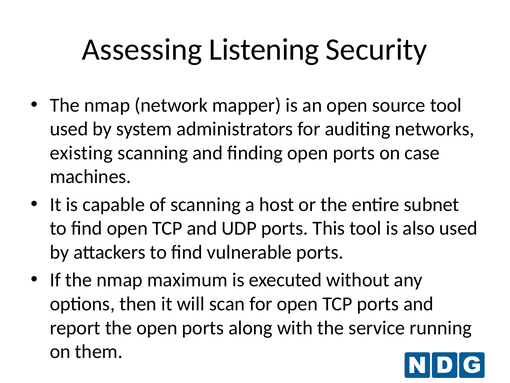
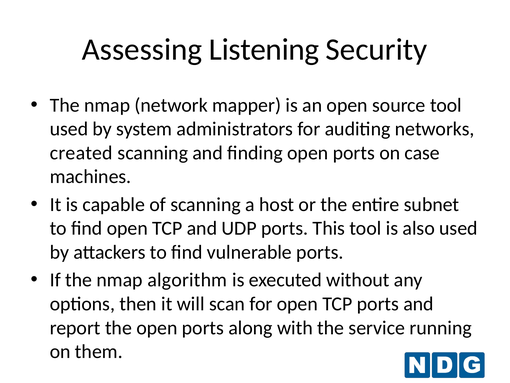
existing: existing -> created (81, 153)
maximum: maximum -> algorithm (187, 280)
